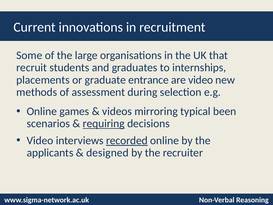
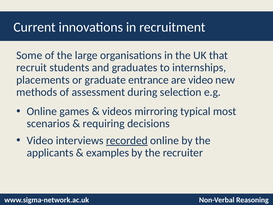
been: been -> most (225, 111)
requiring underline: present -> none (104, 123)
designed: designed -> examples (108, 153)
